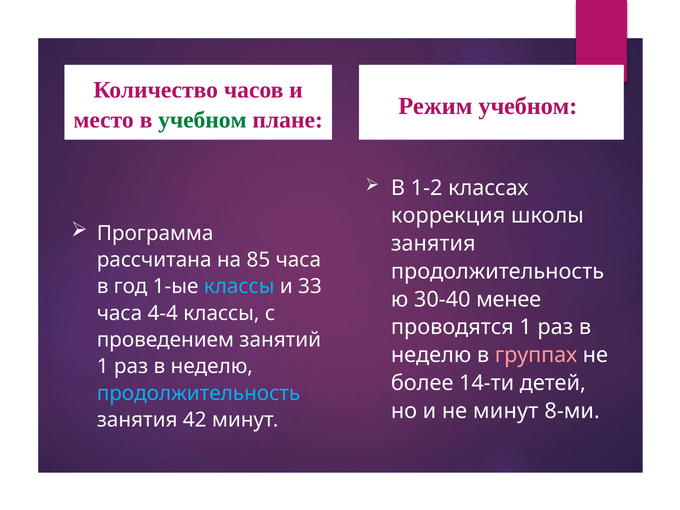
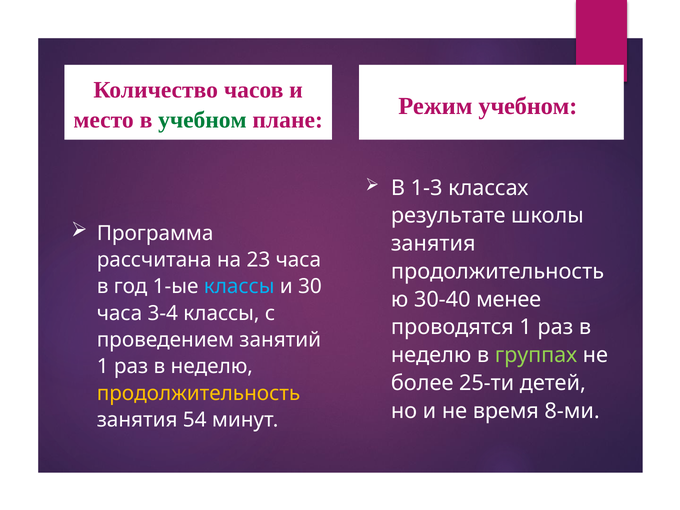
1-2: 1-2 -> 1-3 (427, 188)
коррекция: коррекция -> результате (448, 216)
85: 85 -> 23 (258, 260)
33: 33 -> 30 (310, 287)
4-4: 4-4 -> 3-4 (163, 313)
группах colour: pink -> light green (536, 355)
14-ти: 14-ти -> 25-ти (487, 383)
продолжительность colour: light blue -> yellow (199, 393)
не минут: минут -> время (506, 411)
42: 42 -> 54 (195, 420)
